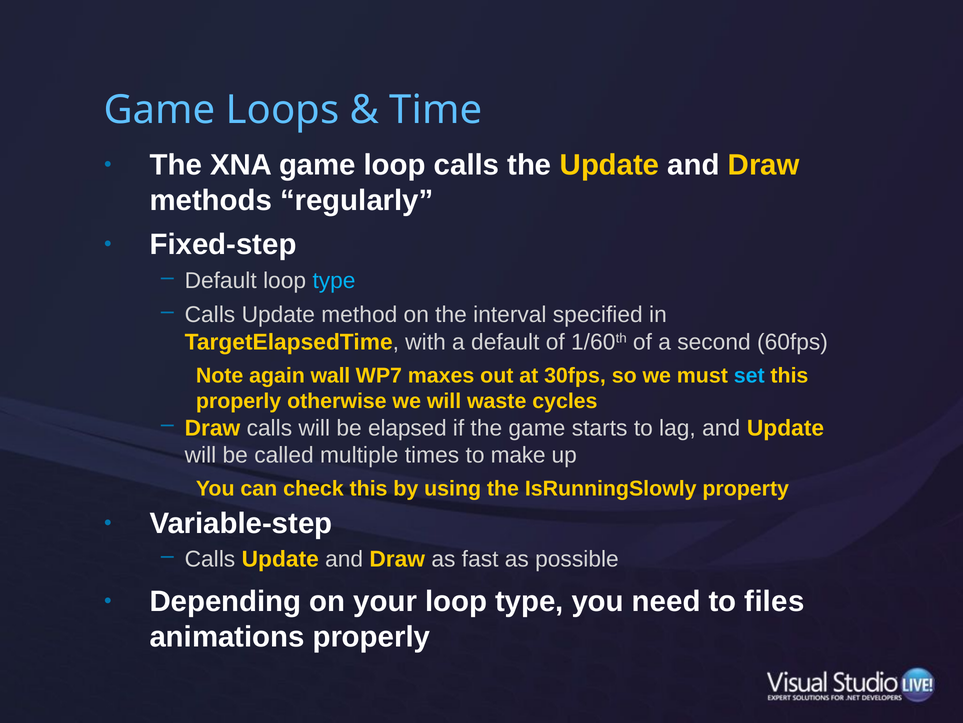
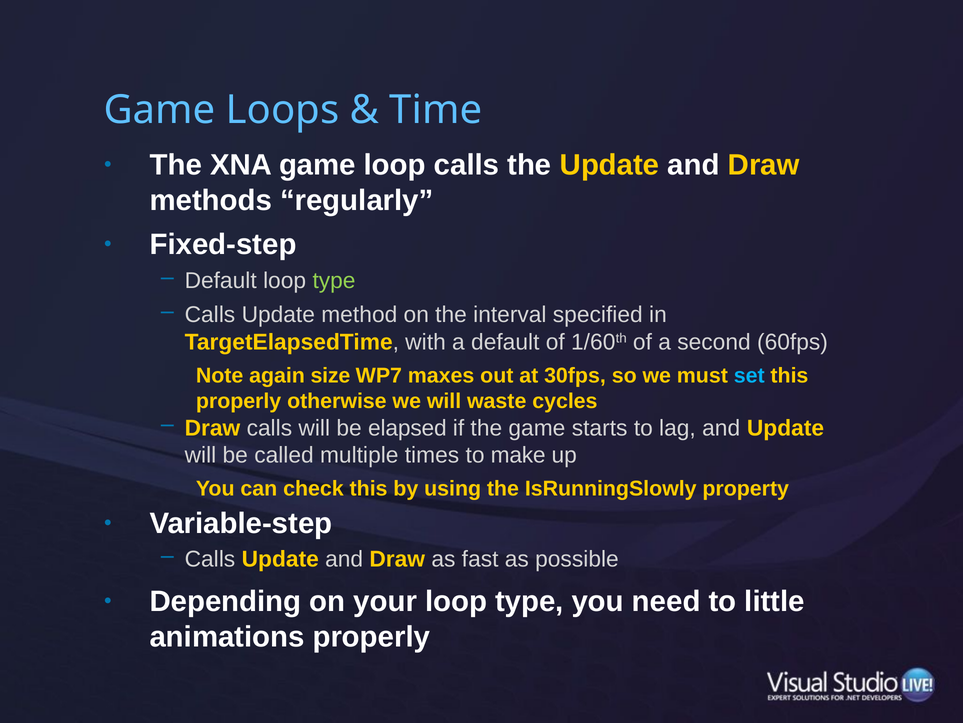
type colour: light blue -> light green (334, 280)
wall: wall -> size (330, 375)
files: files -> little (775, 601)
